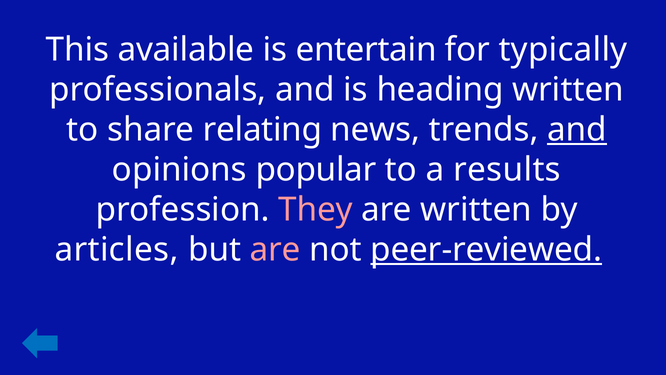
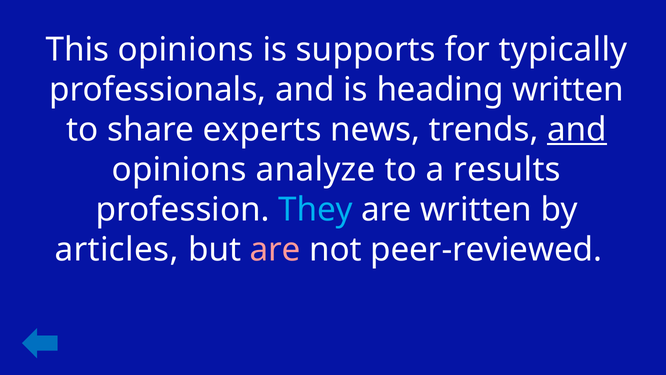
This available: available -> opinions (186, 50)
entertain: entertain -> supports (366, 50)
relating: relating -> experts (262, 130)
popular: popular -> analyze (316, 170)
They colour: pink -> light blue (316, 210)
peer-reviewed underline: present -> none (486, 250)
